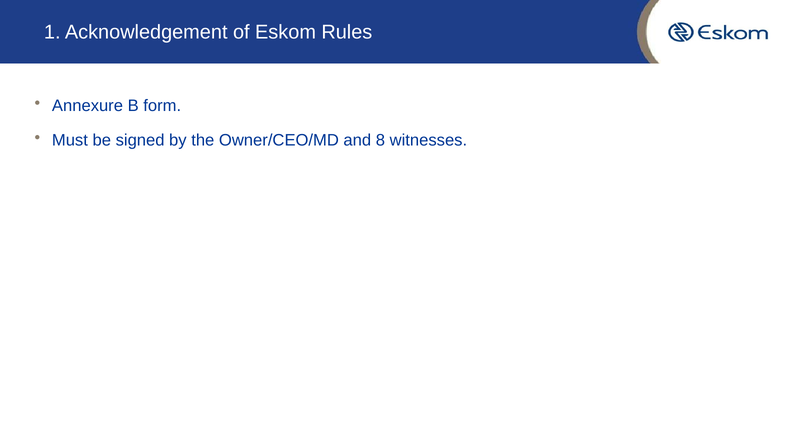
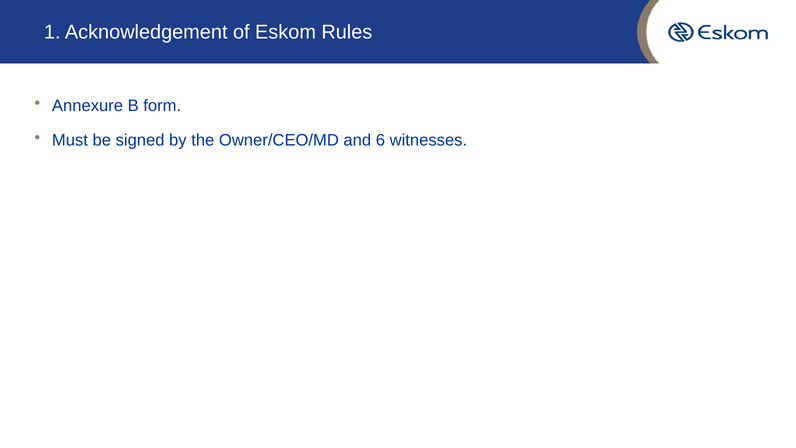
8: 8 -> 6 (380, 140)
